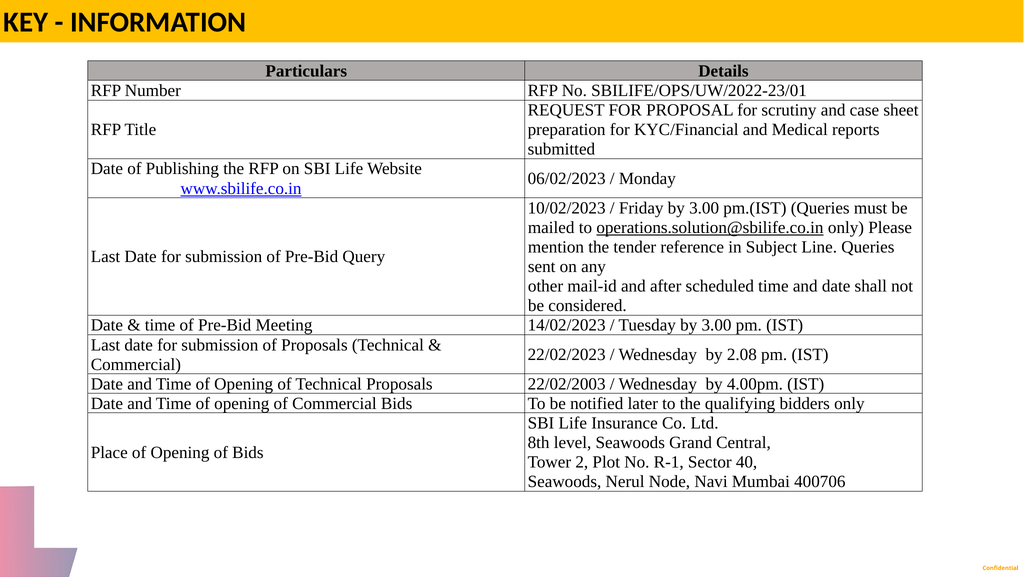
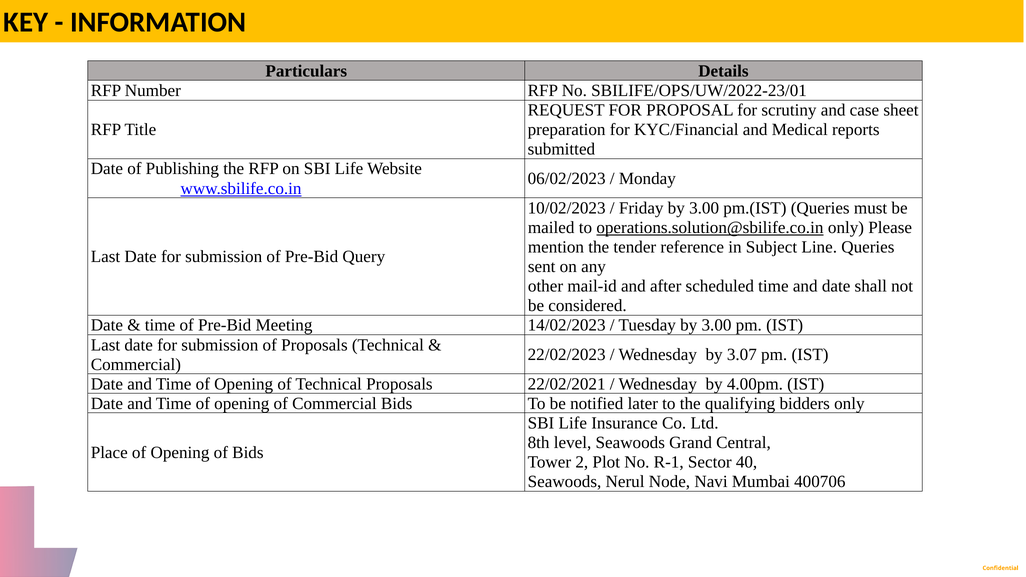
2.08: 2.08 -> 3.07 (742, 355)
22/02/2003: 22/02/2003 -> 22/02/2021 (567, 384)
